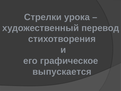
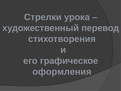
выпускается: выпускается -> оформления (62, 72)
